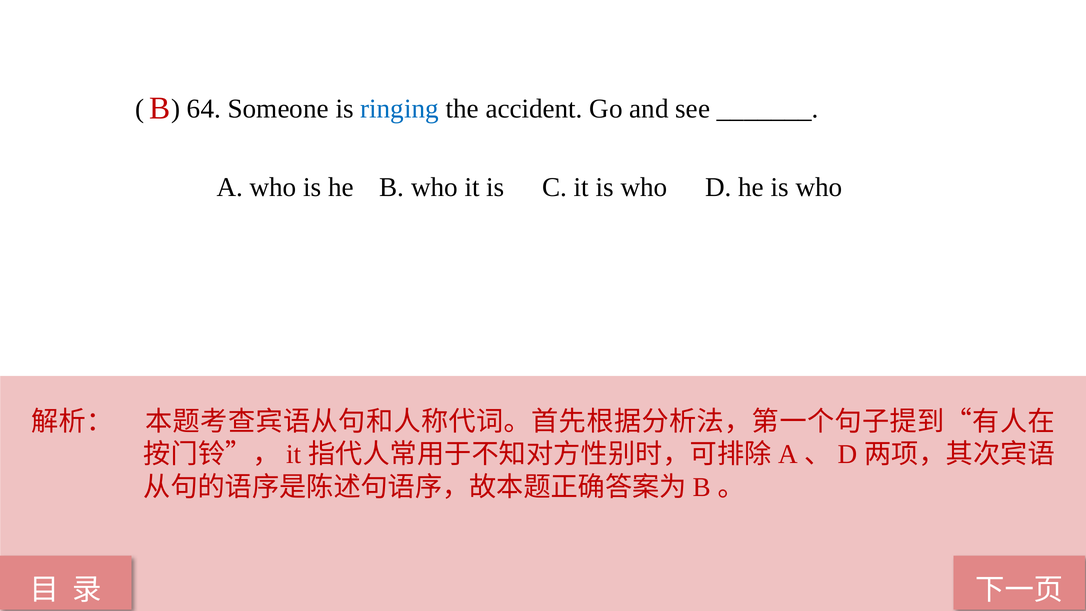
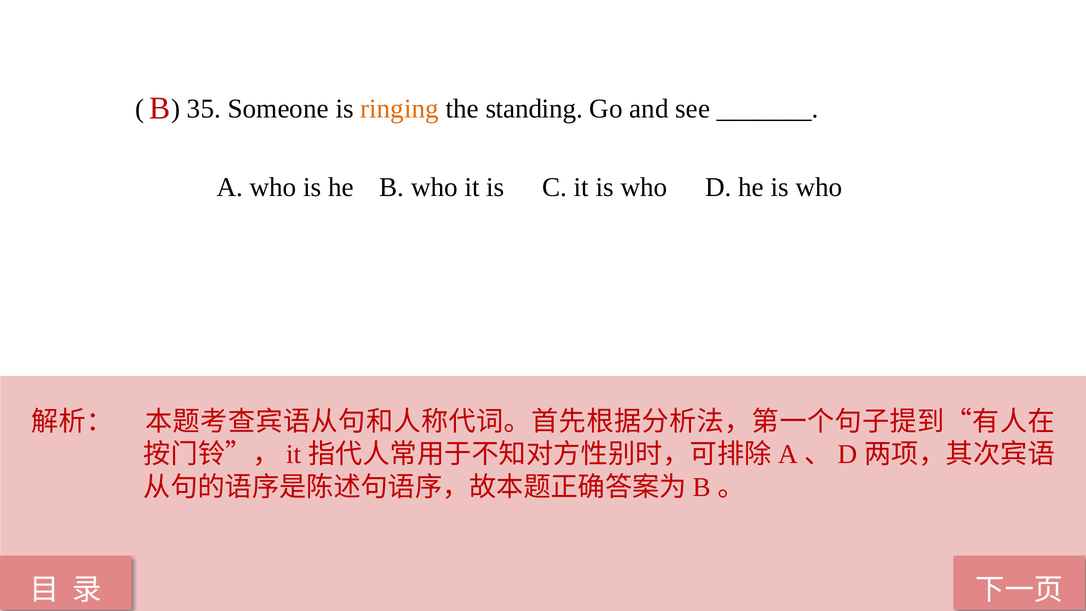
64: 64 -> 35 (204, 109)
ringing colour: blue -> orange (400, 109)
accident: accident -> standing (534, 109)
